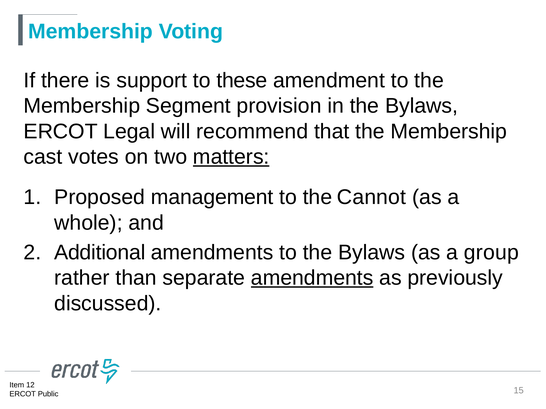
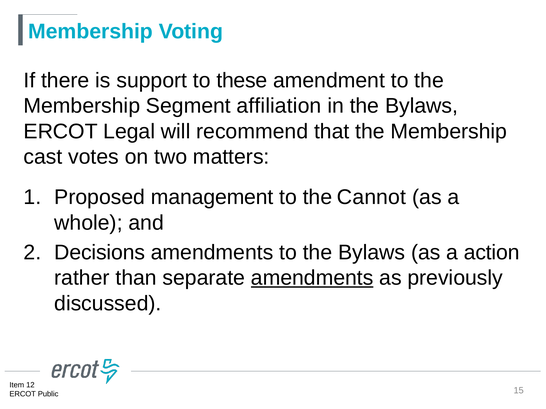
provision: provision -> affiliation (279, 106)
matters underline: present -> none (231, 157)
Additional: Additional -> Decisions (100, 253)
group: group -> action (492, 253)
